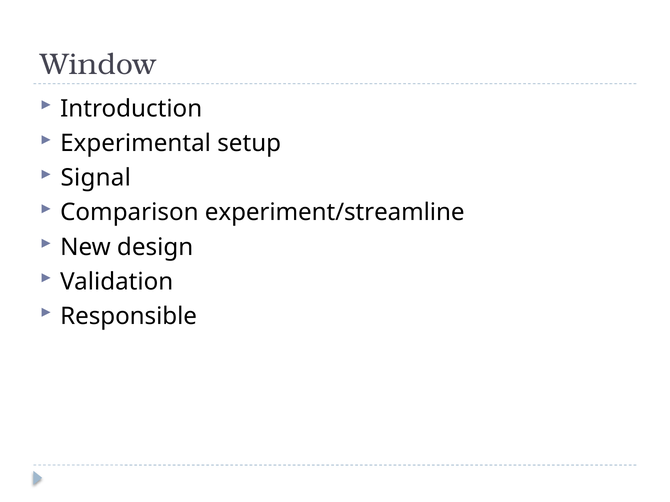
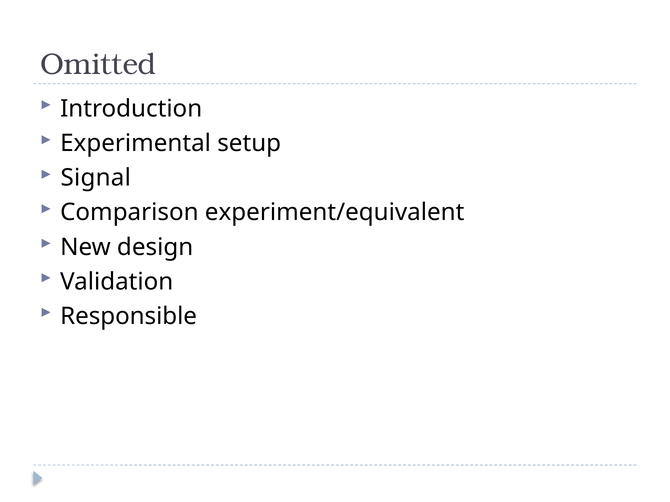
Window: Window -> Omitted (98, 65)
experiment/streamline: experiment/streamline -> experiment/equivalent (335, 213)
